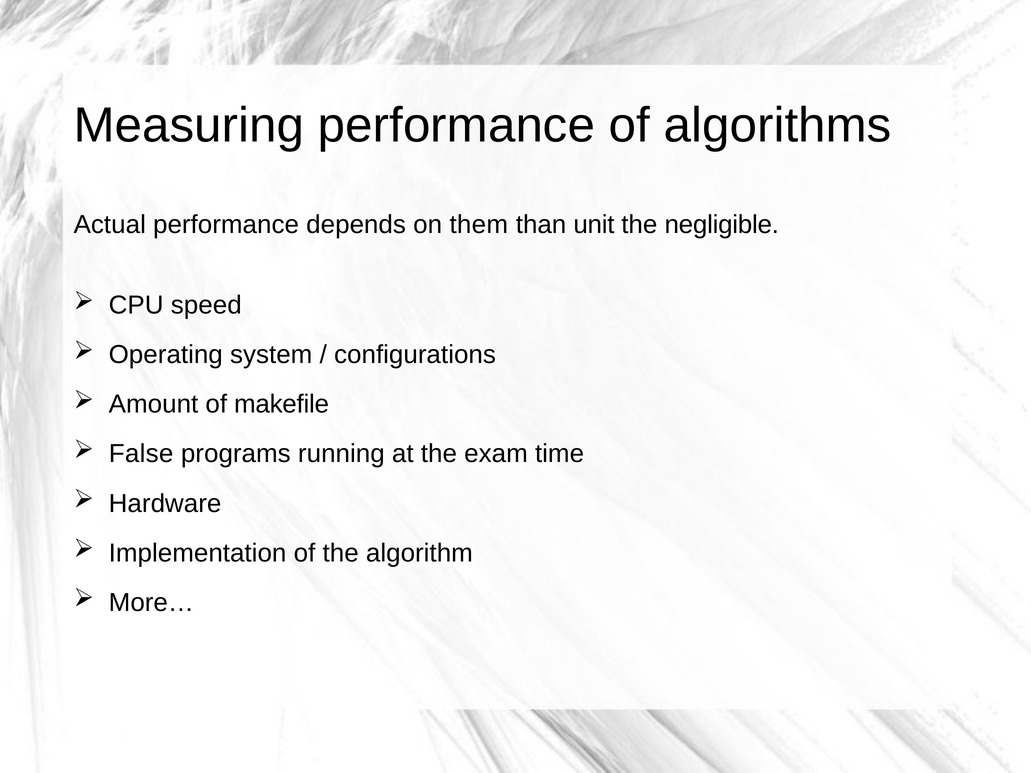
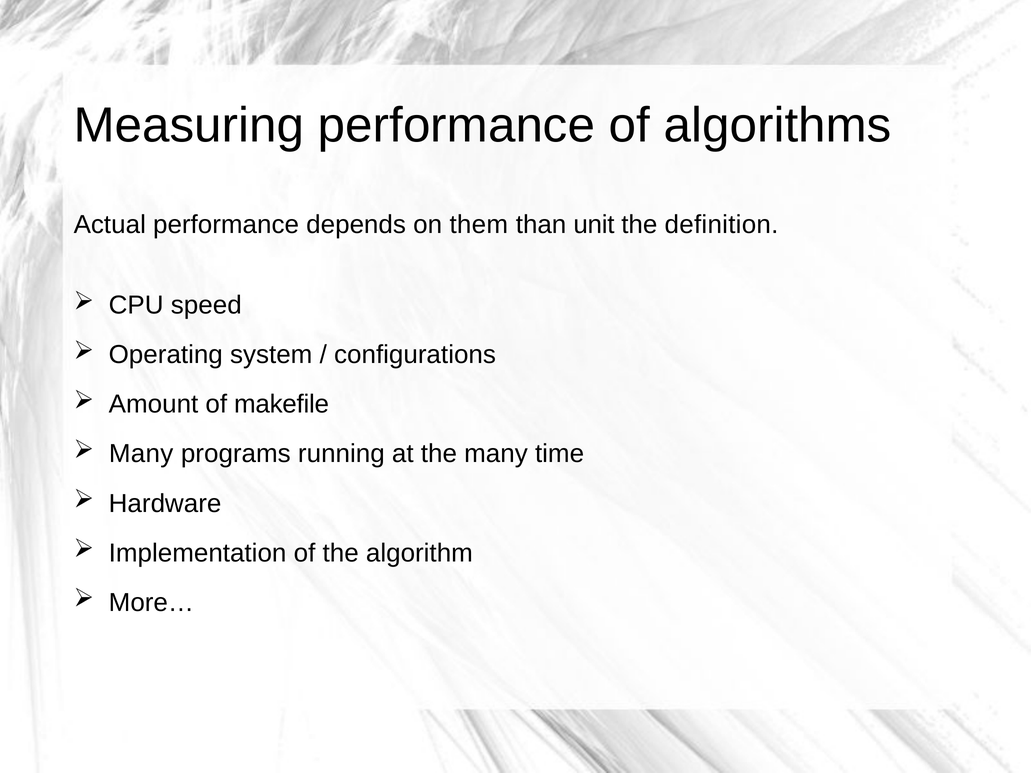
negligible: negligible -> definition (721, 225)
False: False -> Many (141, 454)
the exam: exam -> many (496, 454)
